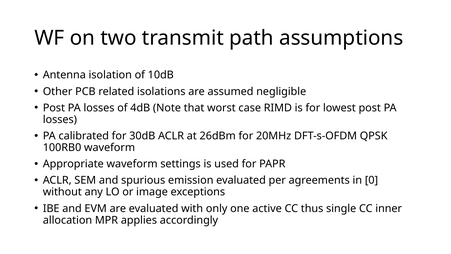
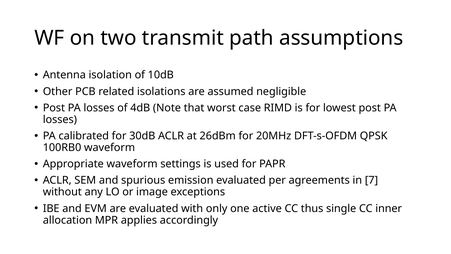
0: 0 -> 7 (371, 180)
